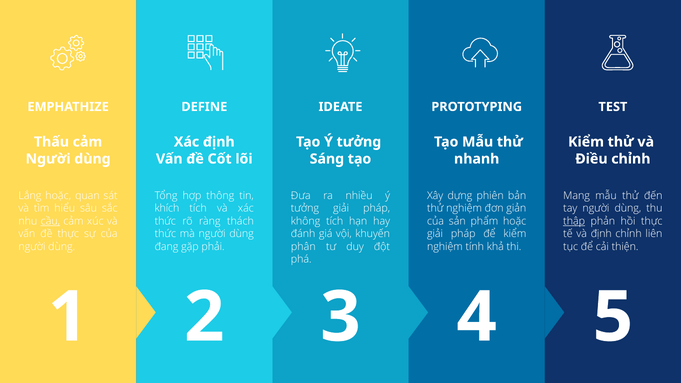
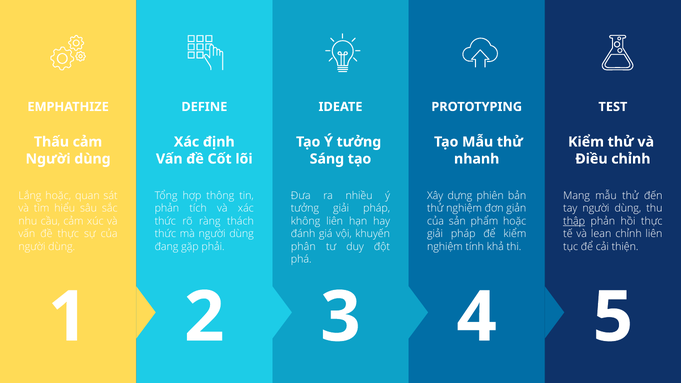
khích: khích -> phản (167, 208)
cầu underline: present -> none (50, 221)
không tích: tích -> liên (335, 221)
định: định -> lean (601, 234)
